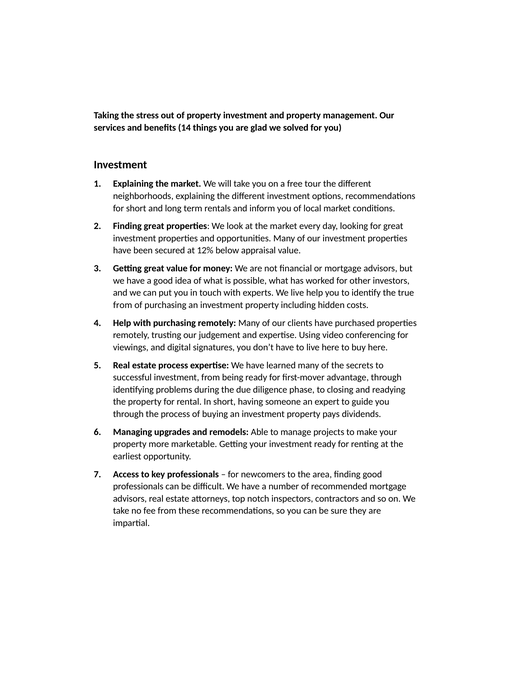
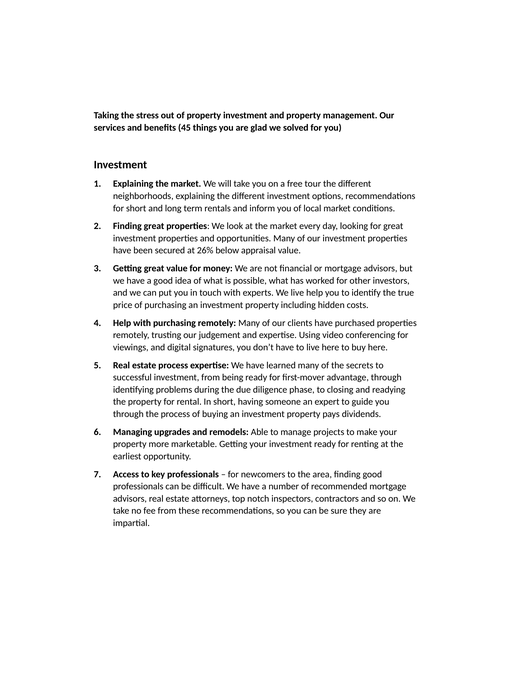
14: 14 -> 45 (184, 128)
12%: 12% -> 26% (205, 251)
from: from -> price (123, 305)
